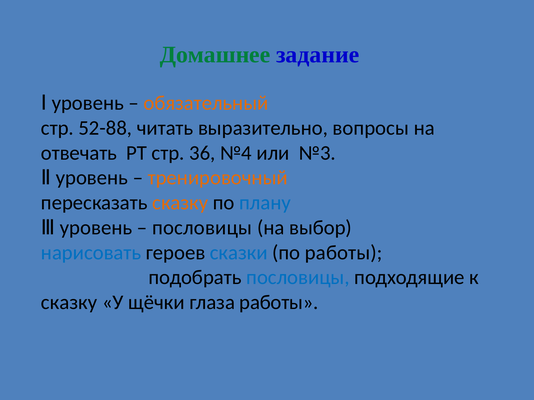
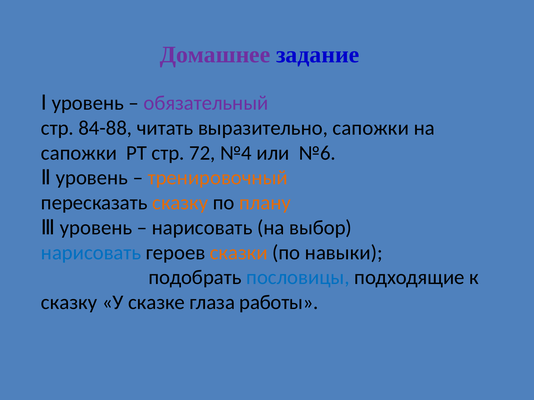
Домашнее colour: green -> purple (215, 55)
обязательный colour: orange -> purple (206, 103)
52-88: 52-88 -> 84-88 (105, 128)
выразительно вопросы: вопросы -> сапожки (371, 128)
отвечать: отвечать -> сапожки (79, 153)
36: 36 -> 72 (202, 153)
№3: №3 -> №6 (317, 153)
плану colour: blue -> orange (265, 203)
пословицы: пословицы -> нарисовать (202, 228)
сказки colour: blue -> orange (239, 253)
по работы: работы -> навыки (344, 253)
щёчки: щёчки -> сказке (157, 303)
